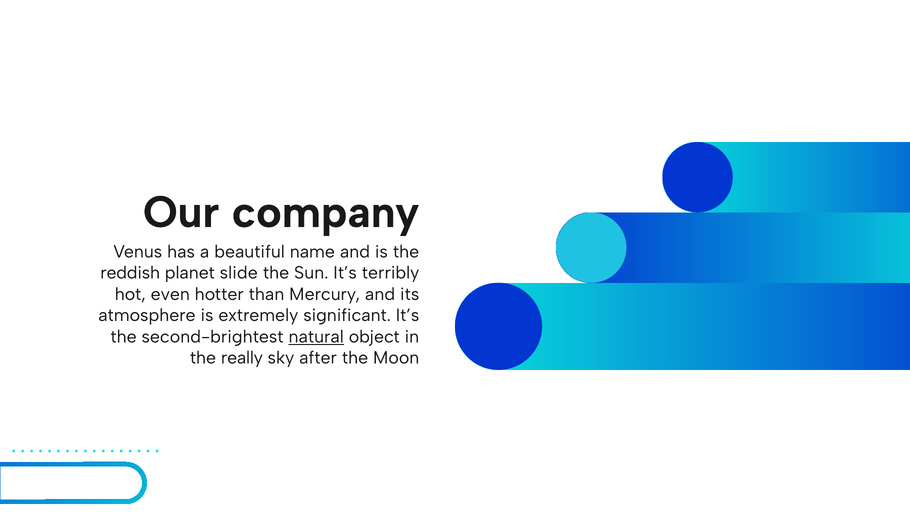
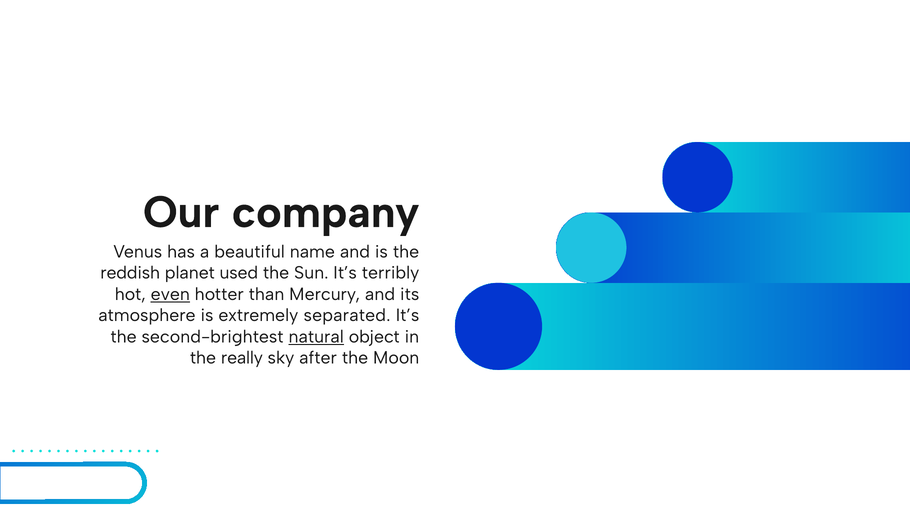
slide: slide -> used (239, 273)
even underline: none -> present (170, 294)
significant: significant -> separated (347, 315)
